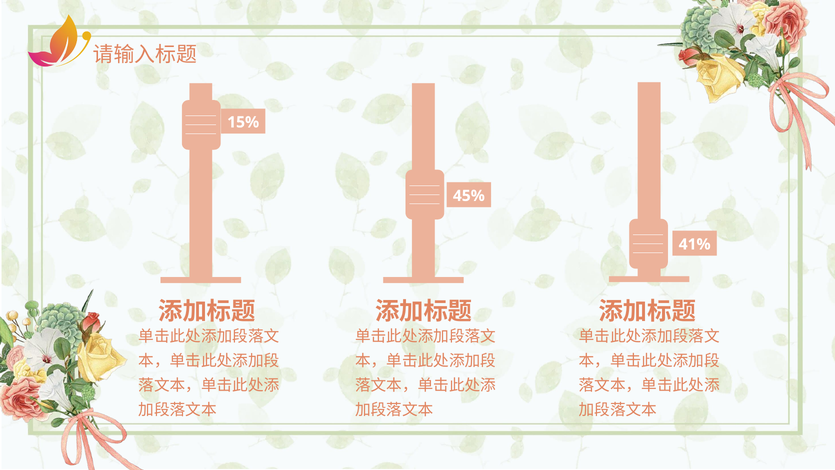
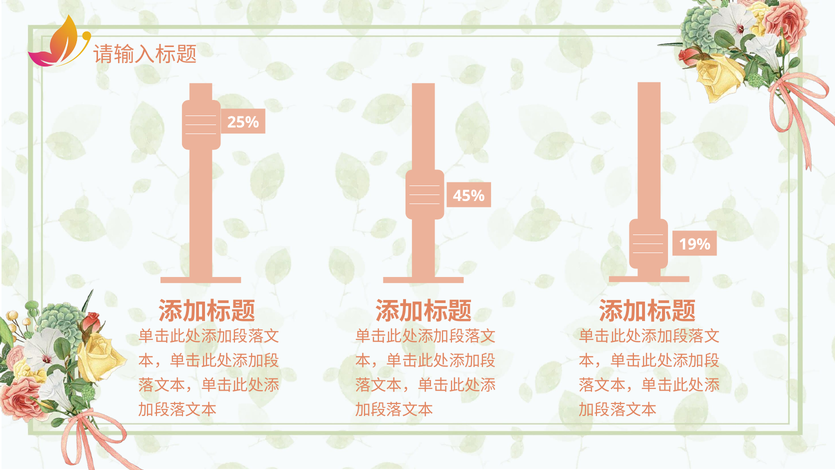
15%: 15% -> 25% (243, 122)
41%: 41% -> 19% (695, 244)
